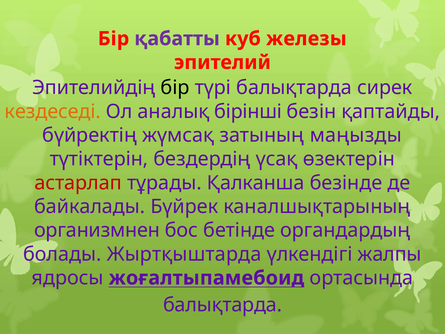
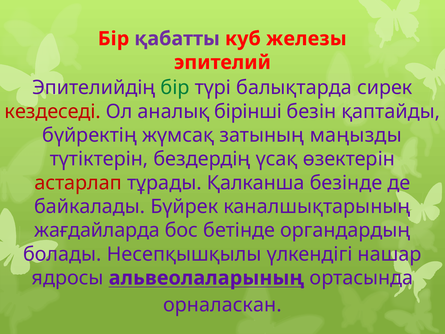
бір colour: black -> green (175, 88)
кездеседі colour: orange -> red (53, 111)
организмнен: организмнен -> жағдайларда (97, 230)
Жыртқыштарда: Жыртқыштарда -> Несепқышқылы (184, 254)
жалпы: жалпы -> нашар (390, 254)
жоғалтыпамебоид: жоғалтыпамебоид -> альвеолаларының (206, 278)
балықтарда: балықтарда -> орналаскан (222, 305)
